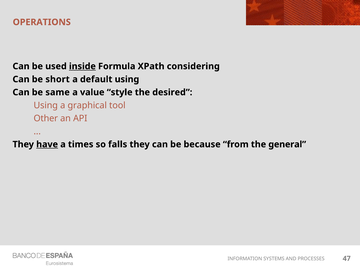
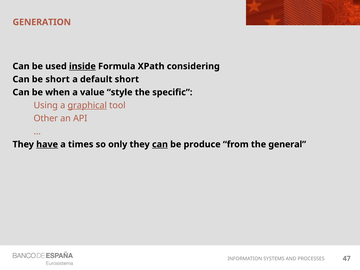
OPERATIONS: OPERATIONS -> GENERATION (42, 22)
default using: using -> short (127, 79)
same: same -> when (58, 92)
desired: desired -> specific (172, 92)
graphical underline: none -> present (87, 105)
falls: falls -> only (118, 144)
can underline: none -> present (160, 144)
because: because -> produce (202, 144)
